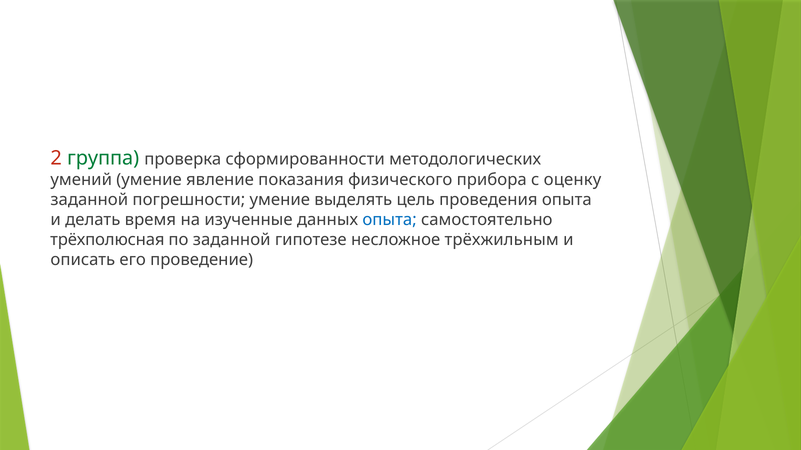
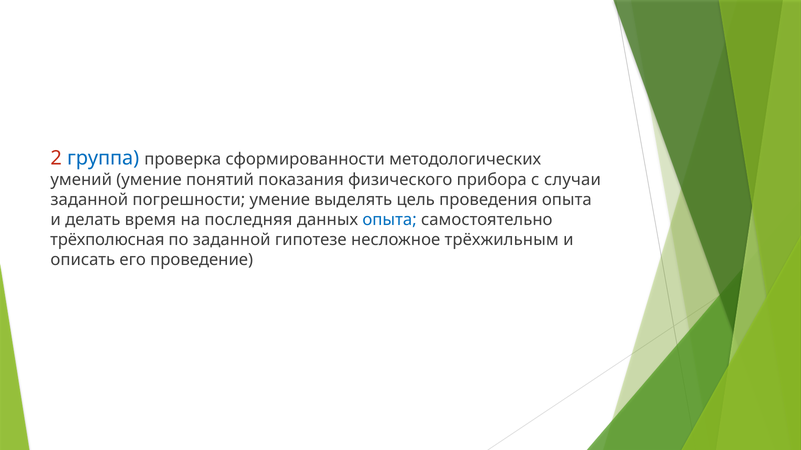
группа colour: green -> blue (103, 158)
явление: явление -> понятий (220, 180)
оценку: оценку -> случаи (572, 180)
изученные: изученные -> последняя (248, 220)
